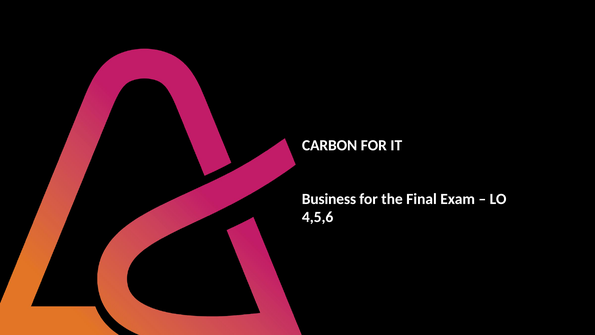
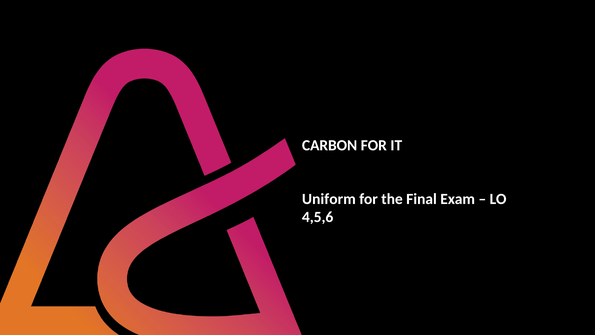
Business: Business -> Uniform (329, 199)
